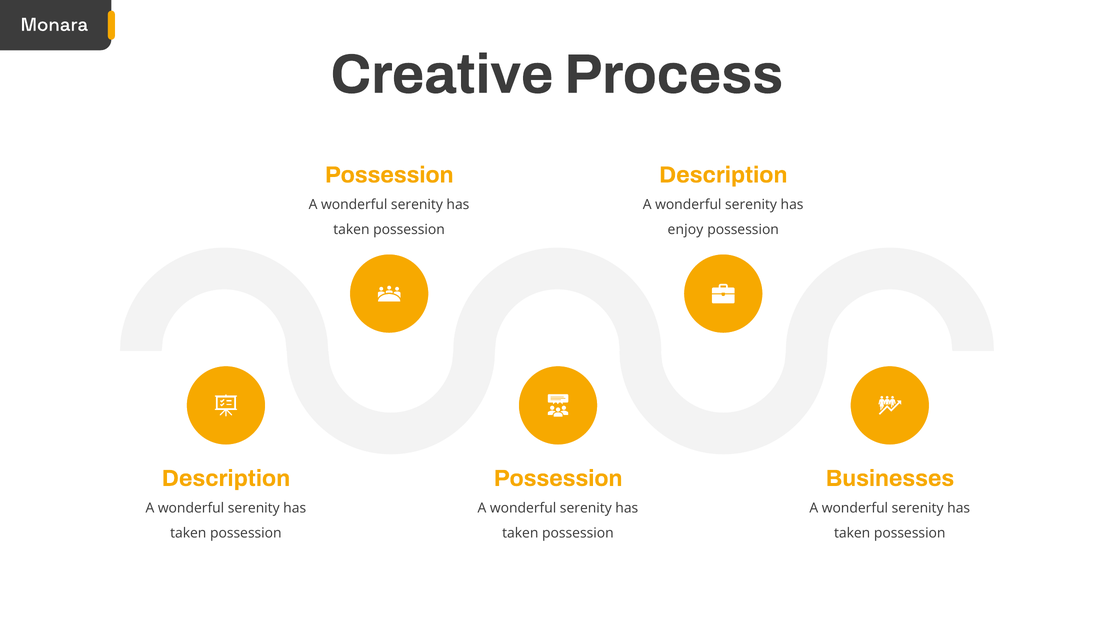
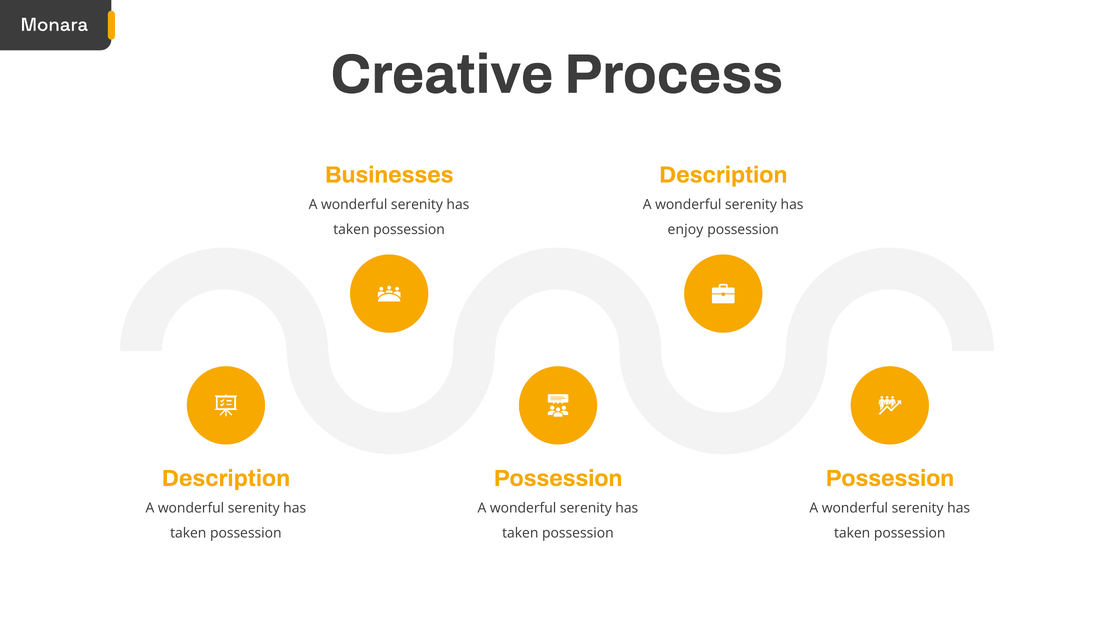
Possession: Possession -> Businesses (389, 175)
Businesses: Businesses -> Possession (890, 478)
